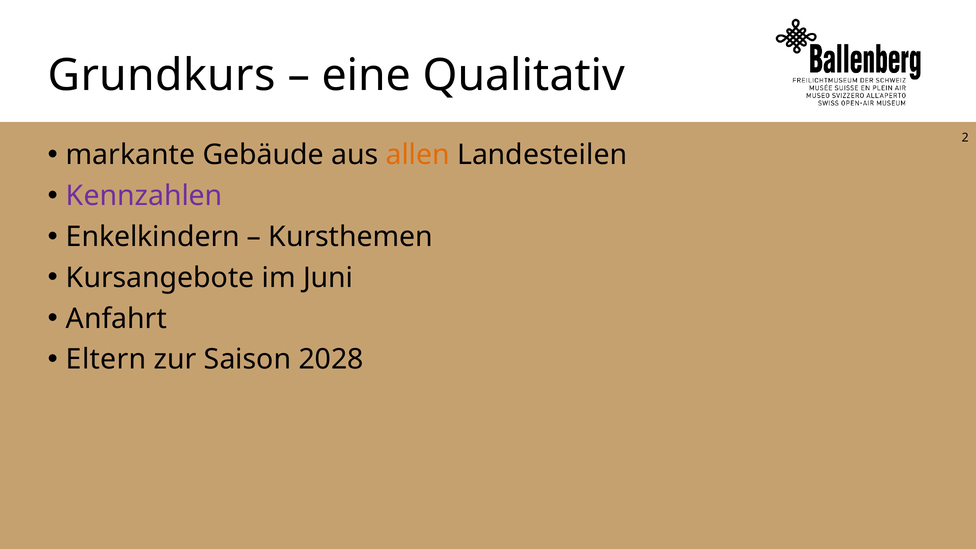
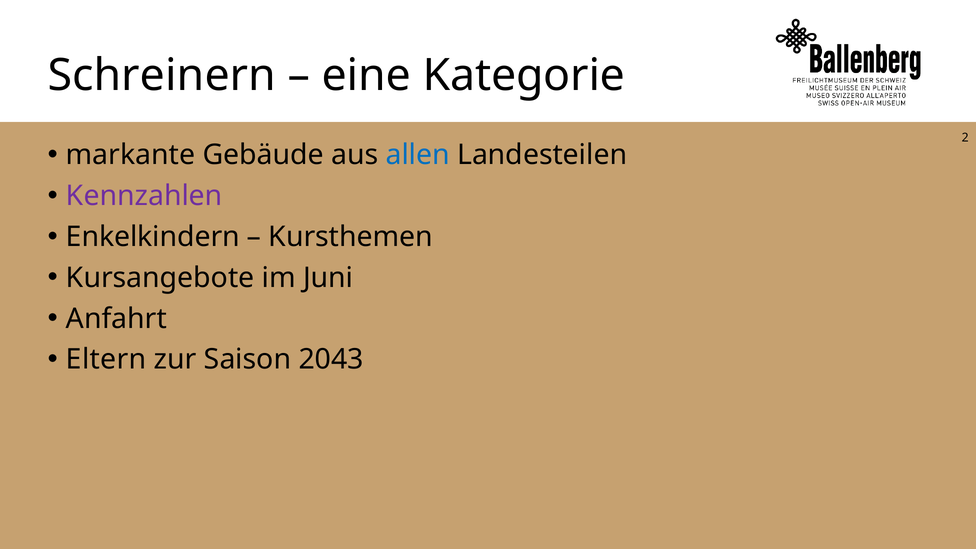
Grundkurs: Grundkurs -> Schreinern (162, 75)
Qualitativ: Qualitativ -> Kategorie (524, 75)
allen colour: orange -> blue (418, 155)
2028: 2028 -> 2043 (331, 360)
